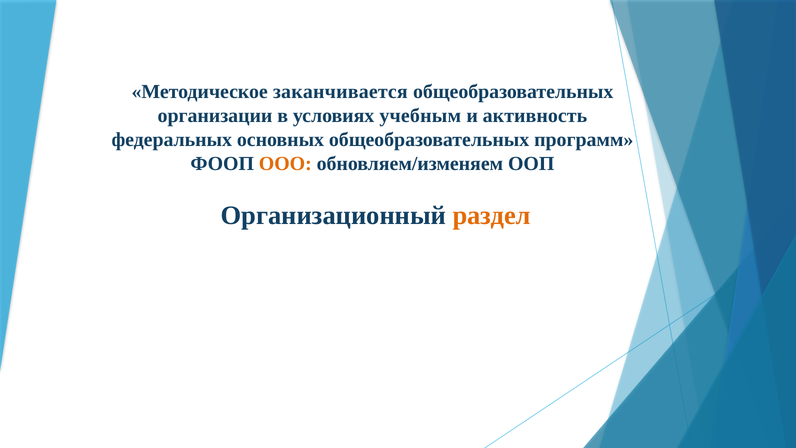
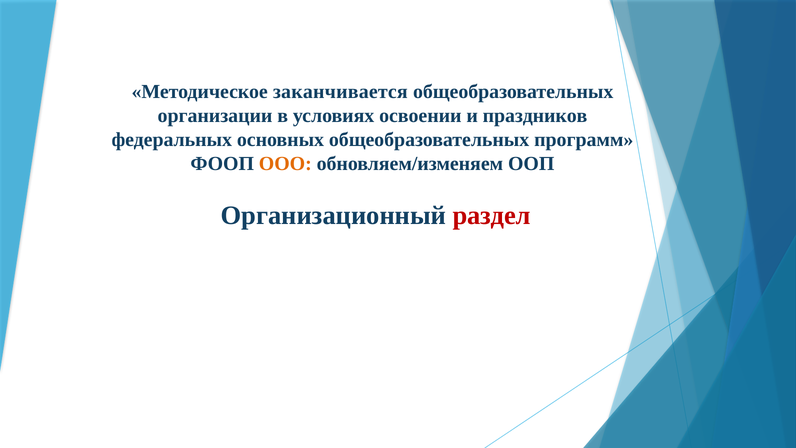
учебным: учебным -> освоении (420, 116)
активность: активность -> праздников (535, 116)
раздел colour: orange -> red (492, 216)
